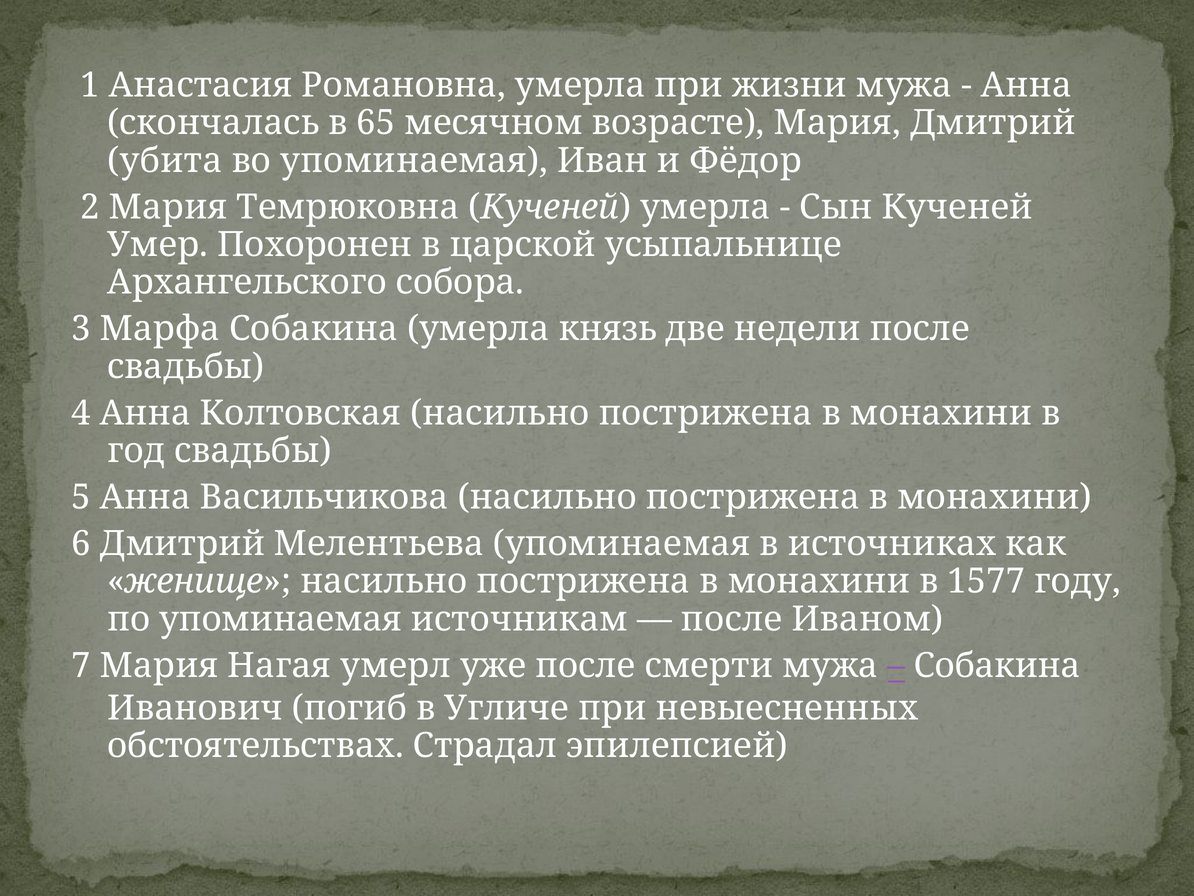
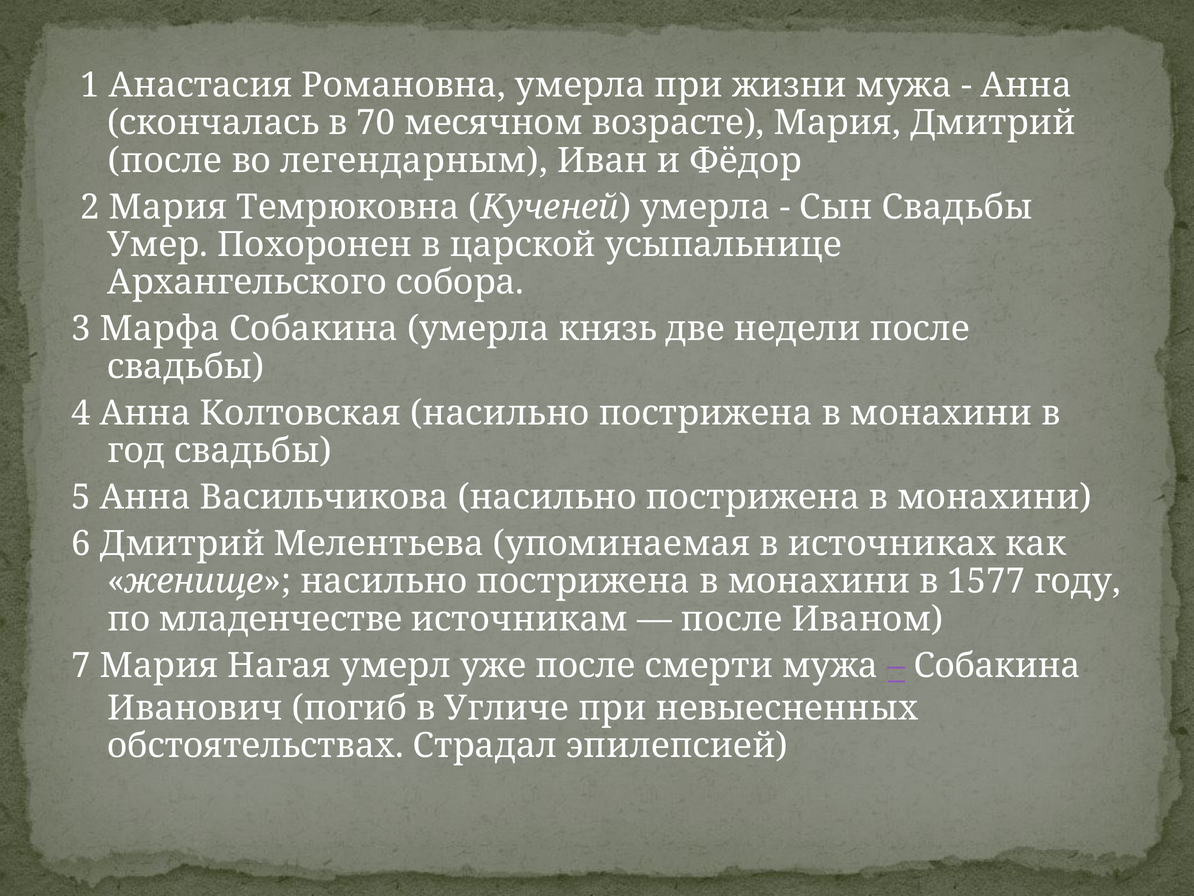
65: 65 -> 70 (376, 123)
убита: убита -> после (165, 160)
во упоминаемая: упоминаемая -> легендарным (414, 160)
Сын Кученей: Кученей -> Свадьбы (957, 207)
по упоминаемая: упоминаемая -> младенчестве (281, 619)
